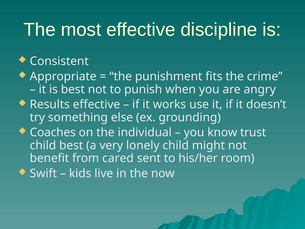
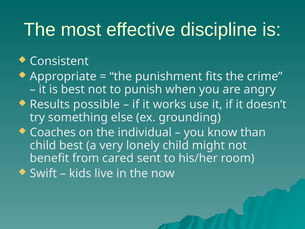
Results effective: effective -> possible (96, 104)
trust: trust -> than (253, 132)
